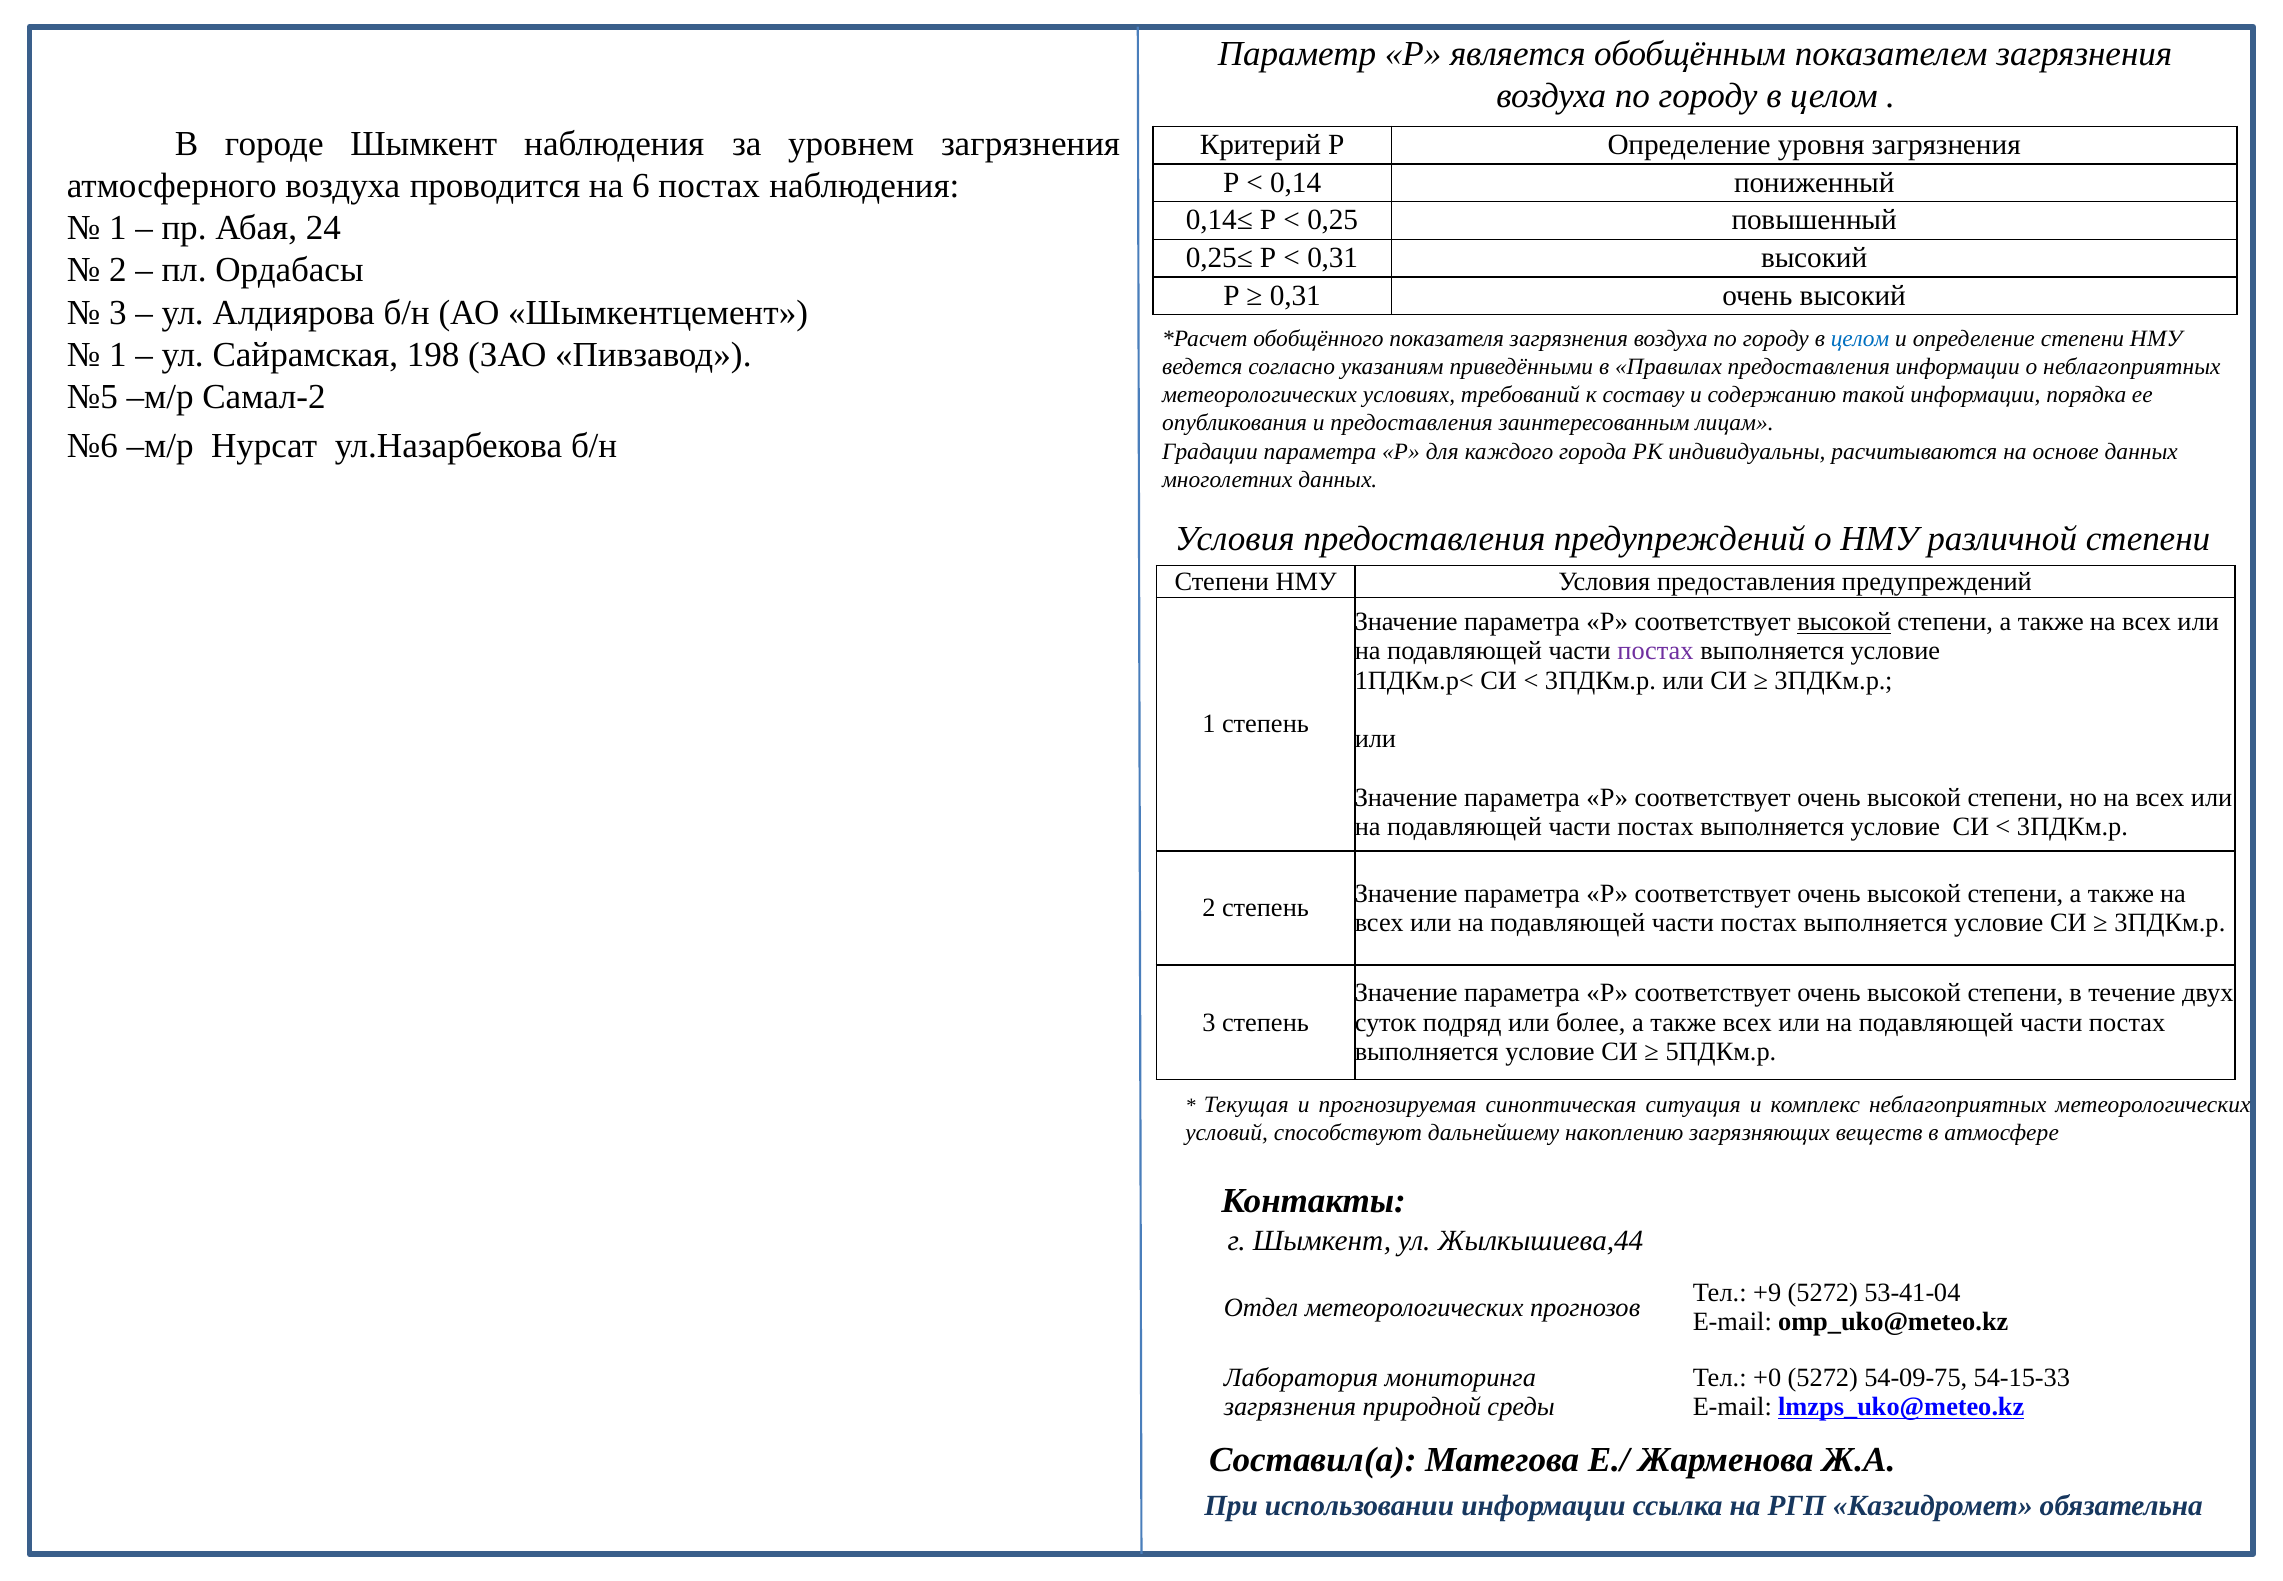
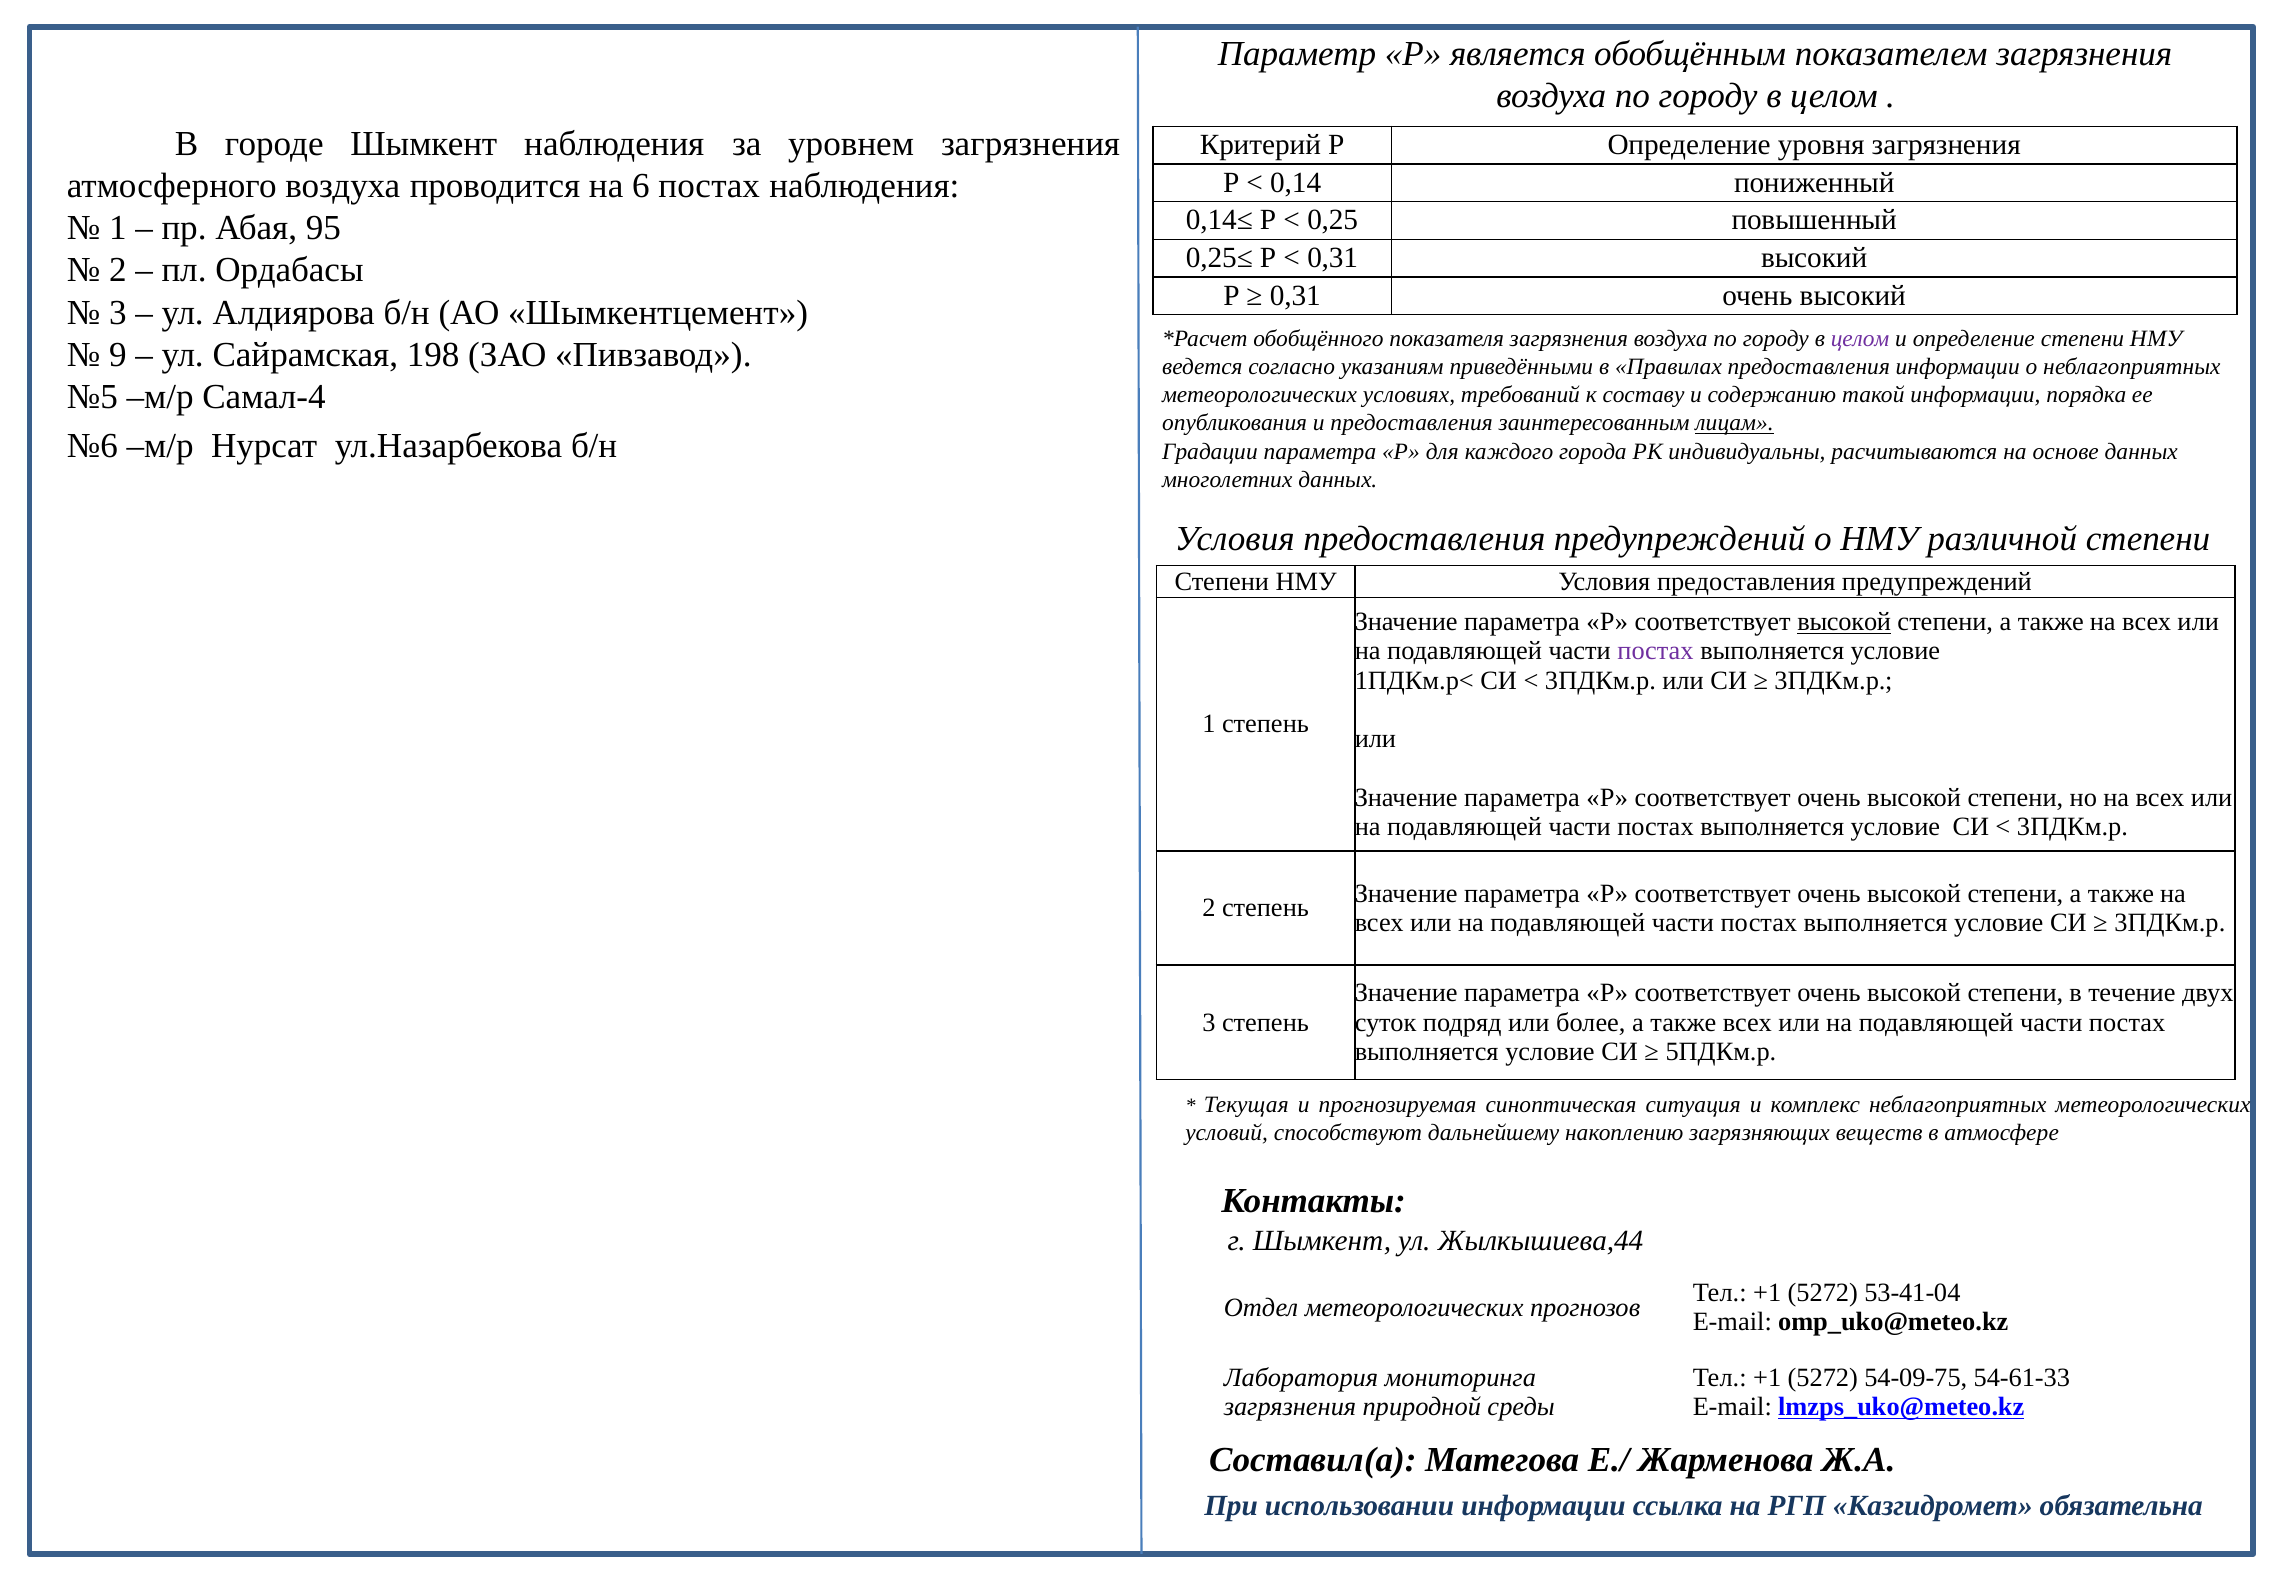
24: 24 -> 95 (323, 228)
целом colour: blue -> purple (1860, 339)
1: 1 -> 9 (118, 354)
Самал-2: Самал-2 -> Самал-4 (264, 397)
лицам underline: none -> present (1735, 423)
+9: +9 -> +1 (1767, 1293)
+0: +0 -> +1 (1767, 1377)
54-15-33: 54-15-33 -> 54-61-33 (2022, 1377)
